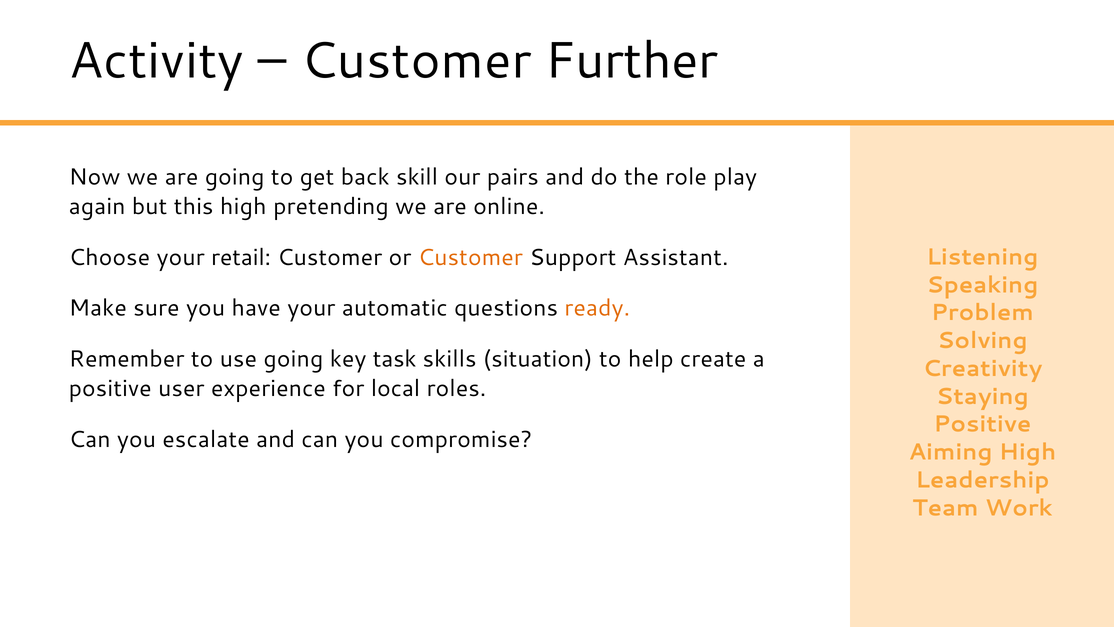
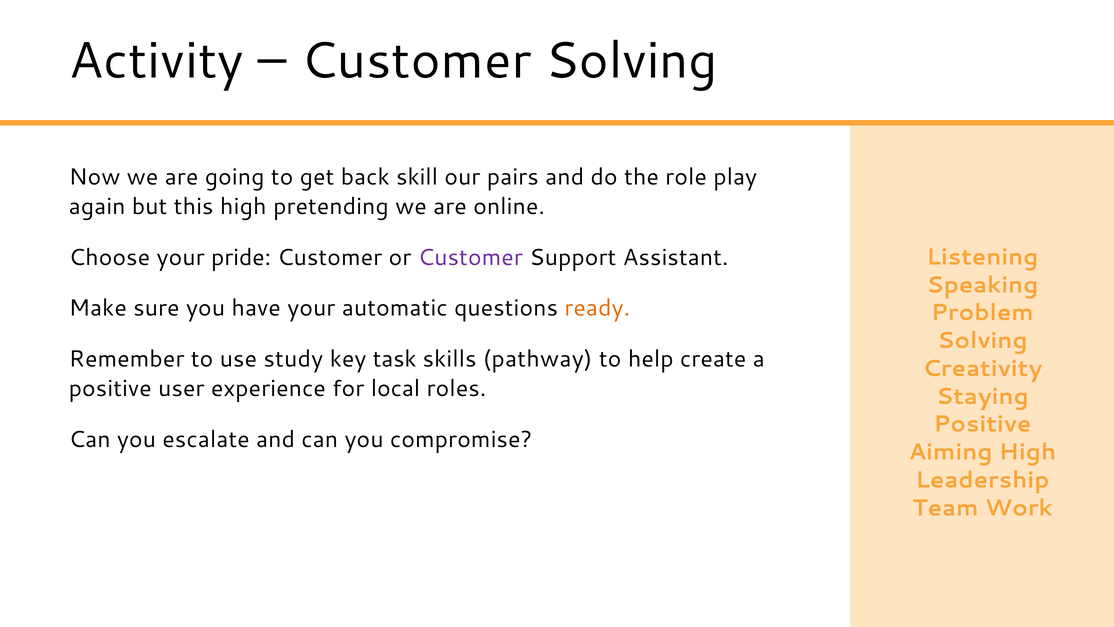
Customer Further: Further -> Solving (631, 61)
retail: retail -> pride (241, 257)
Customer colour: orange -> purple (470, 257)
use going: going -> study (293, 359)
situation: situation -> pathway (538, 359)
